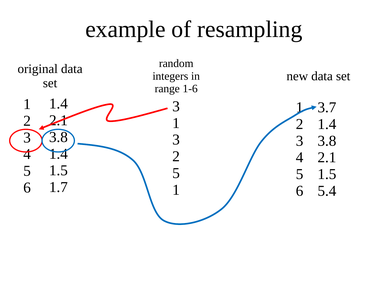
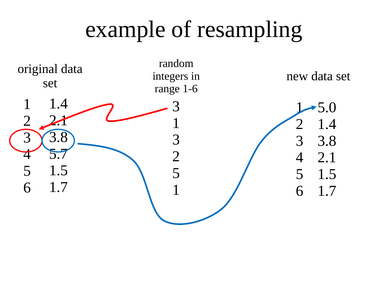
3.7: 3.7 -> 5.0 (327, 107)
1.4: 1.4 -> 5.7 (59, 154)
5.4: 5.4 -> 1.7 (327, 191)
